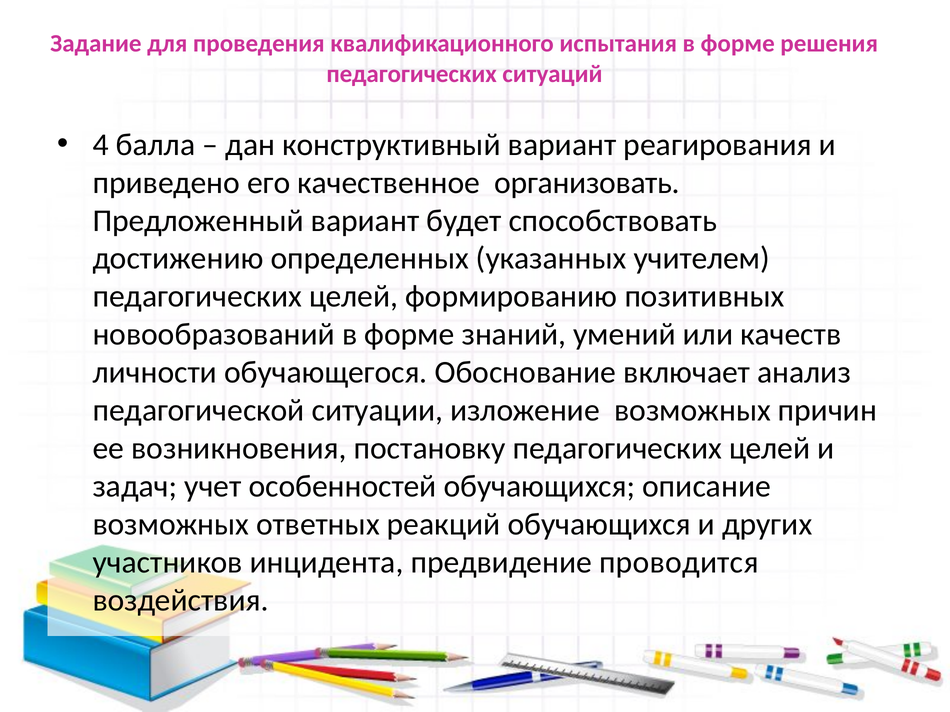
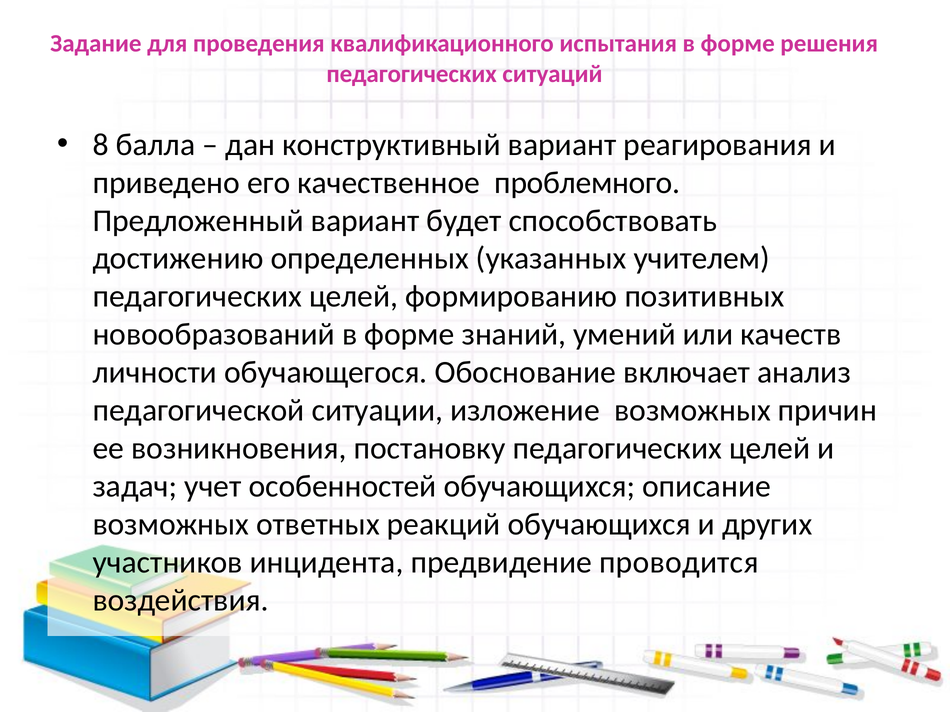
4: 4 -> 8 (101, 145)
организовать: организовать -> проблемного (587, 183)
